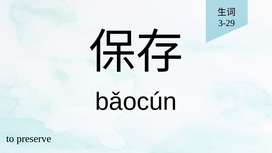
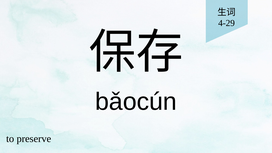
3-29: 3-29 -> 4-29 (227, 23)
